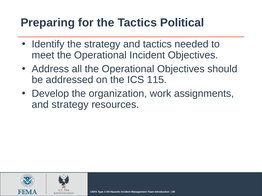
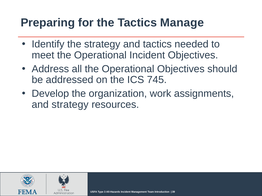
Political: Political -> Manage (182, 23)
115: 115 -> 745 (157, 80)
